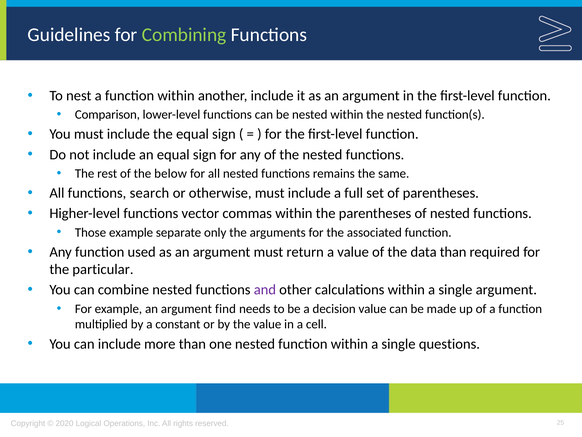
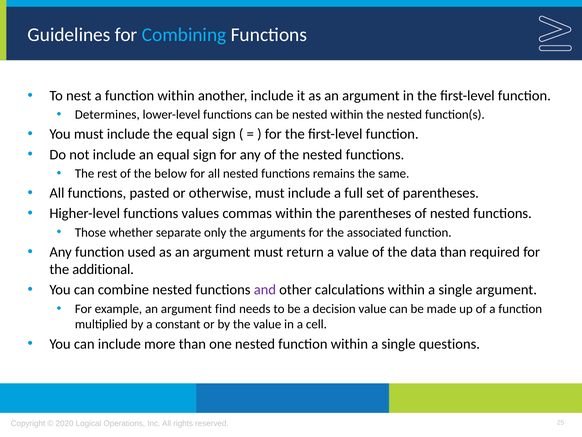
Combining colour: light green -> light blue (184, 35)
Comparison: Comparison -> Determines (107, 114)
search: search -> pasted (150, 193)
vector: vector -> values (200, 213)
Those example: example -> whether (131, 232)
particular: particular -> additional (103, 269)
